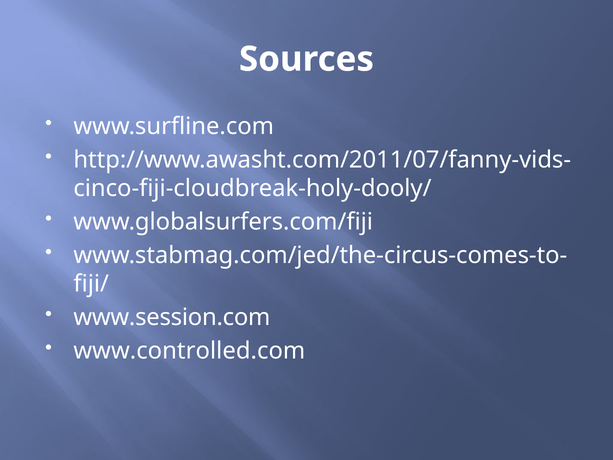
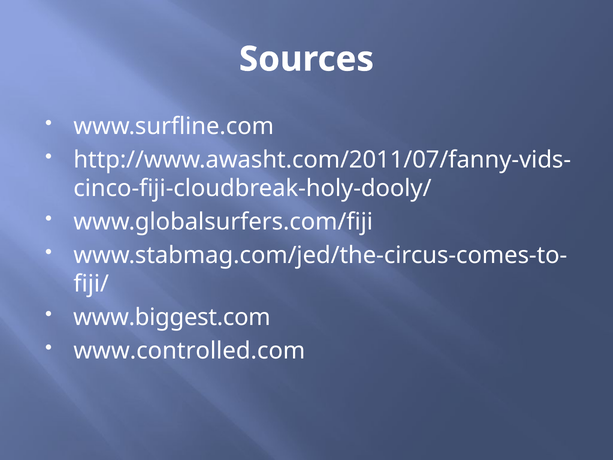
www.session.com: www.session.com -> www.biggest.com (172, 317)
